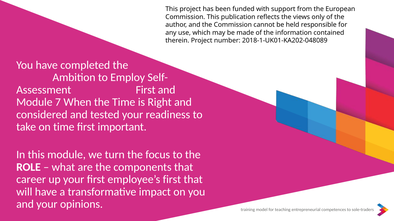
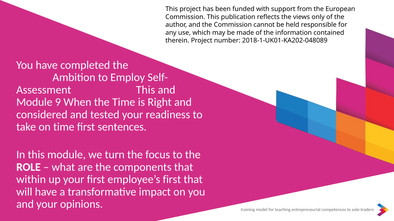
First: First -> This (146, 90)
7: 7 -> 9 (58, 102)
important: important -> sentences (122, 127)
career: career -> within (31, 180)
